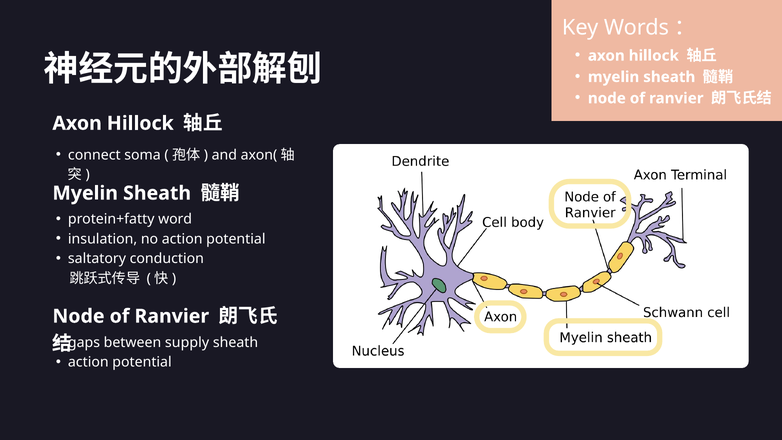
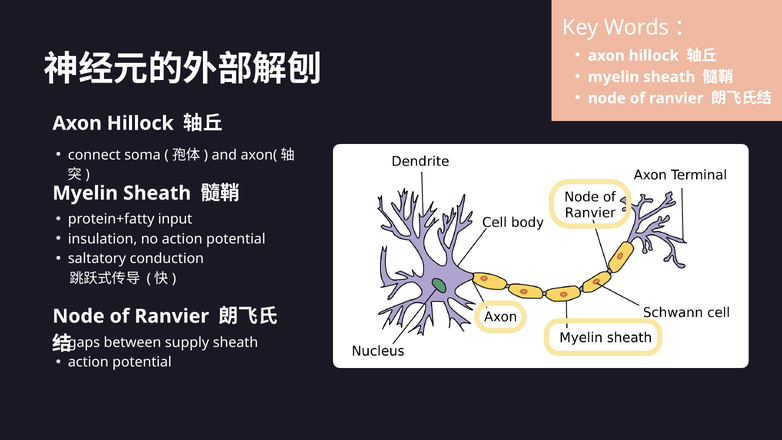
word: word -> input (175, 219)
